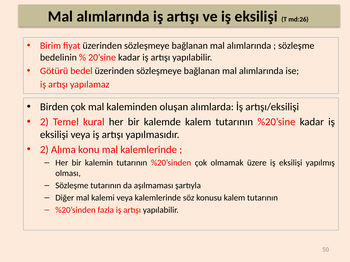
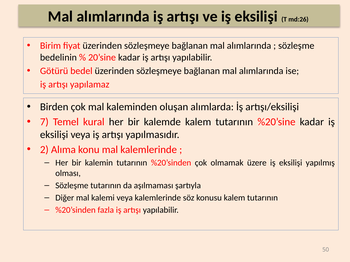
2: 2 -> 7 (44, 122)
